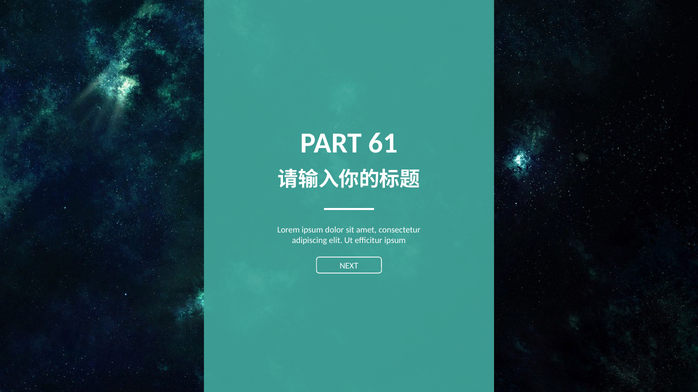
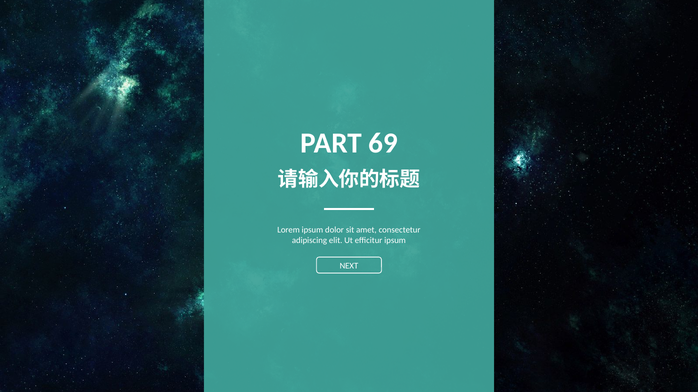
61: 61 -> 69 (383, 143)
